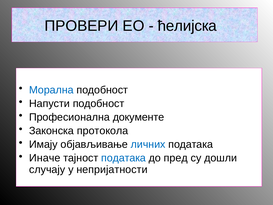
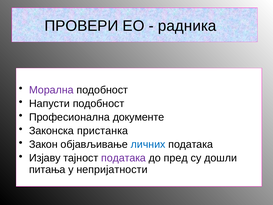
ћелијска: ћелијска -> радника (187, 26)
Морална colour: blue -> purple (51, 90)
протокола: протокола -> пристанка (103, 131)
Имају: Имају -> Закон (43, 144)
Иначе: Иначе -> Изјаву (45, 158)
података colour: blue -> purple (124, 158)
случају: случају -> питања (47, 169)
